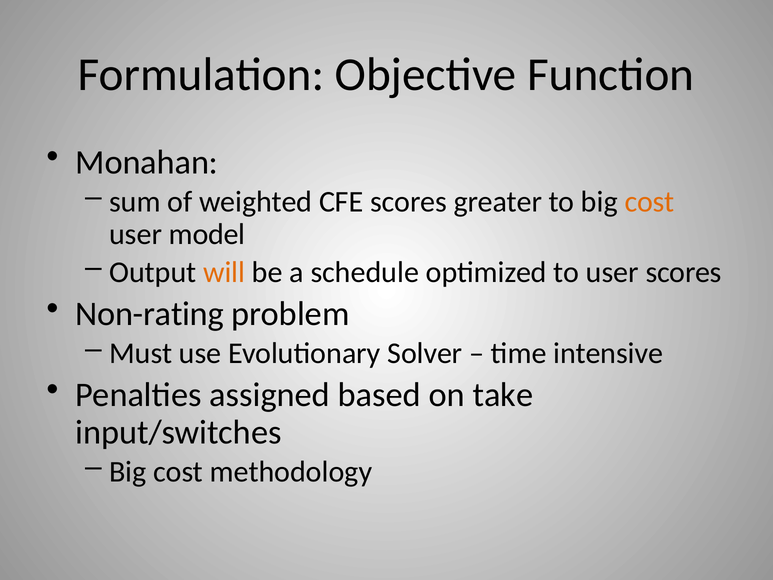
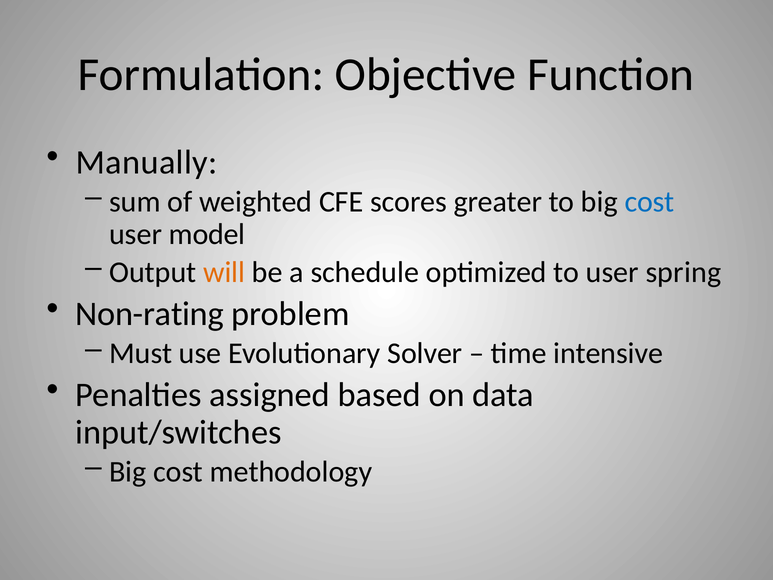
Monahan: Monahan -> Manually (147, 162)
cost colour: orange -> blue (649, 202)
user scores: scores -> spring (683, 272)
take: take -> data (503, 395)
